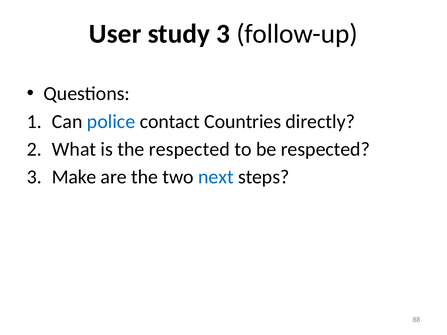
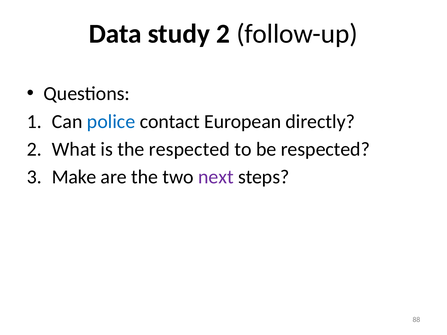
User: User -> Data (115, 34)
study 3: 3 -> 2 (223, 34)
Countries: Countries -> European (243, 122)
next colour: blue -> purple (216, 177)
